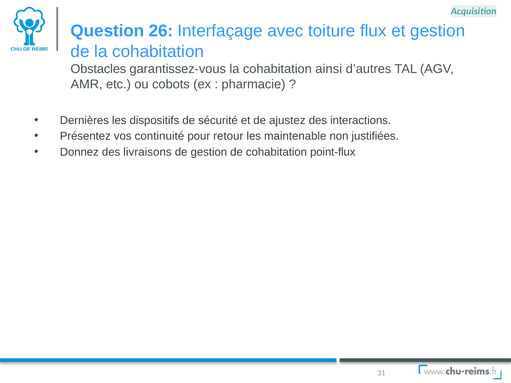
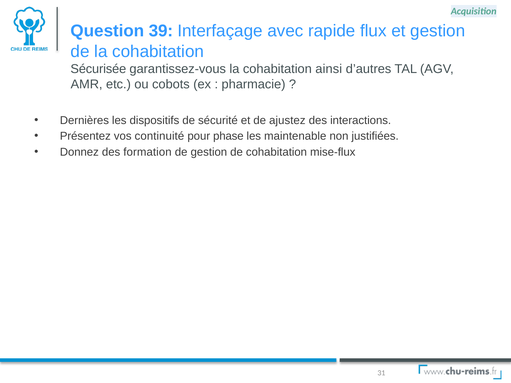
26: 26 -> 39 (161, 31)
toiture: toiture -> rapide (332, 31)
Obstacles: Obstacles -> Sécurisée (98, 69)
retour: retour -> phase (228, 136)
livraisons: livraisons -> formation (147, 152)
point-flux: point-flux -> mise-flux (333, 152)
